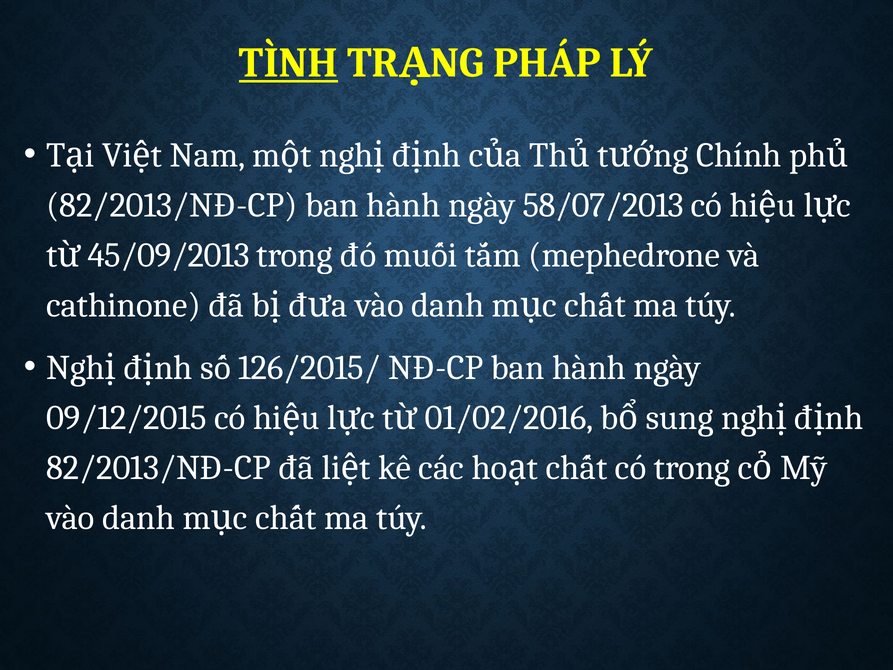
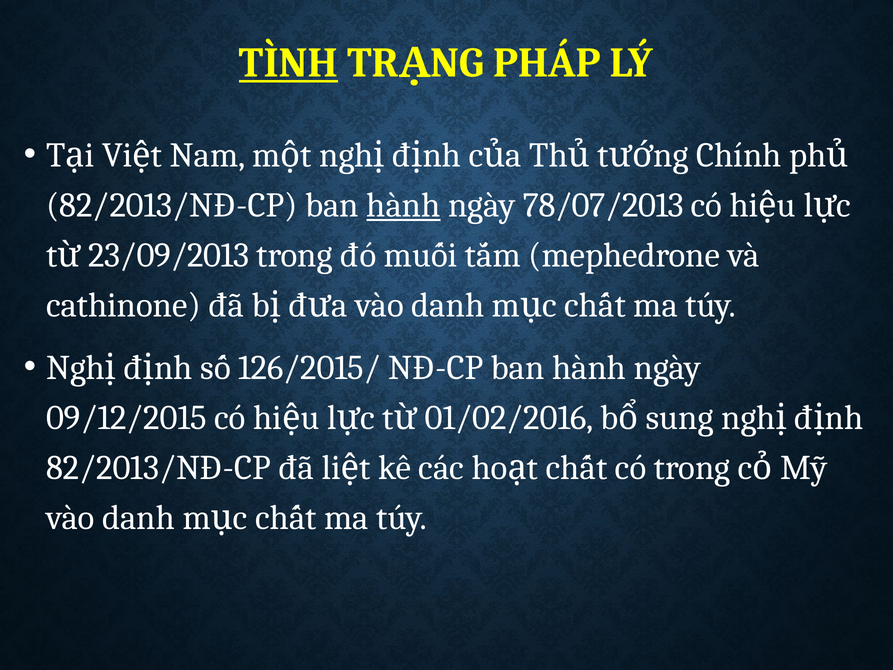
hành underline: none -> present (403, 205)
58/07/2013: 58/07/2013 -> 78/07/2013 (603, 205)
45/09/2013: 45/09/2013 -> 23/09/2013 (169, 255)
